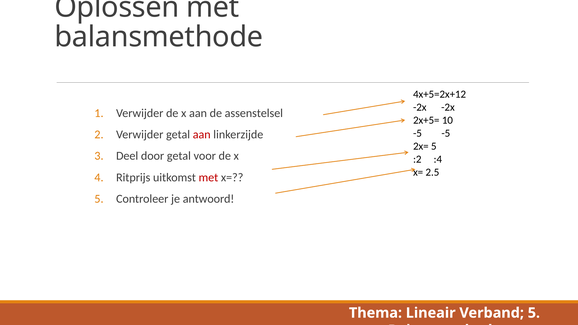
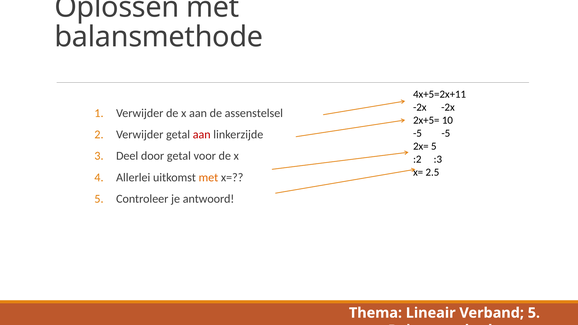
4x+5=2x+12: 4x+5=2x+12 -> 4x+5=2x+11 (440, 94)
:4: :4 -> :3 (438, 159)
Ritprijs: Ritprijs -> Allerlei (133, 177)
met colour: red -> orange (208, 177)
